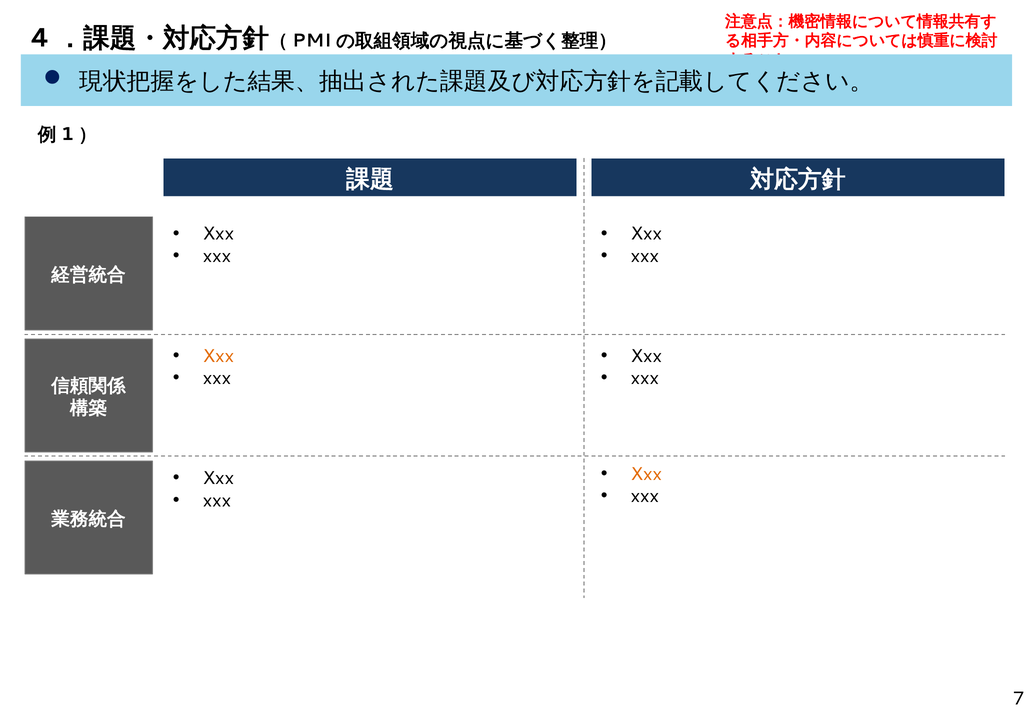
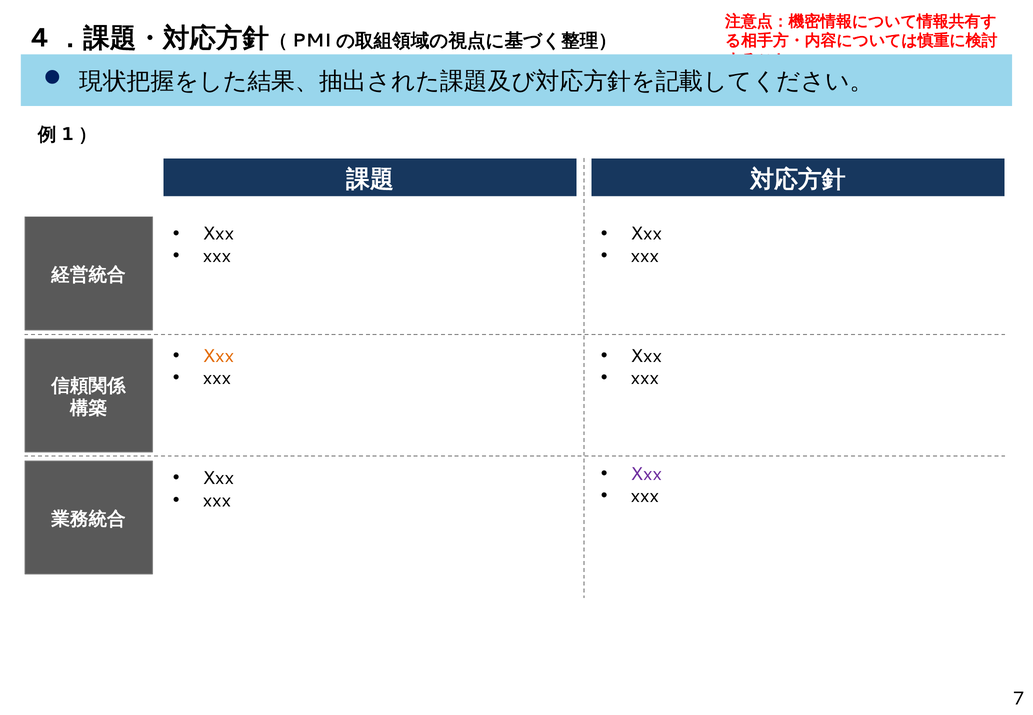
Xxx colour: orange -> purple (646, 474)
